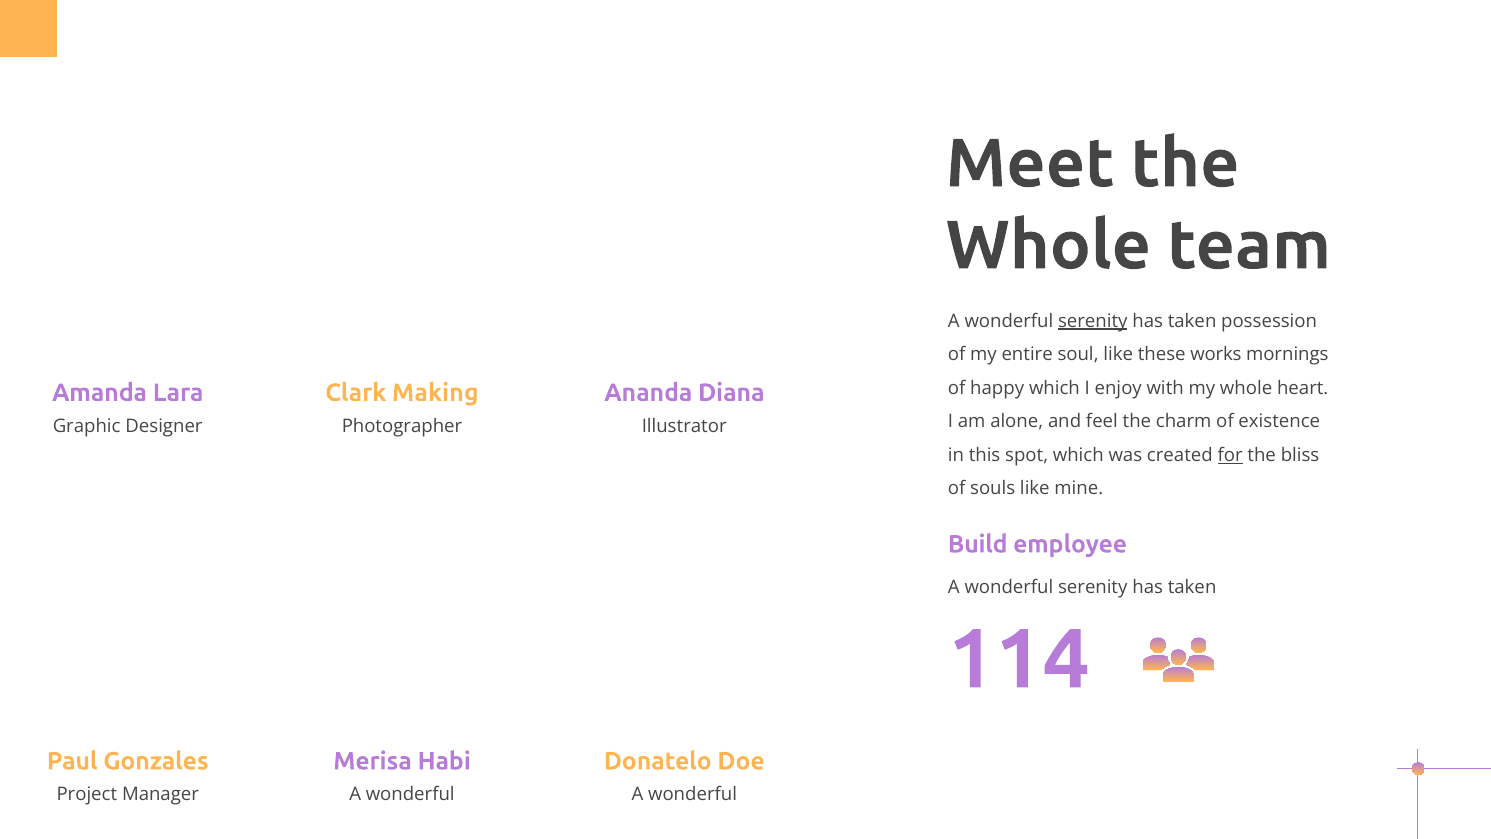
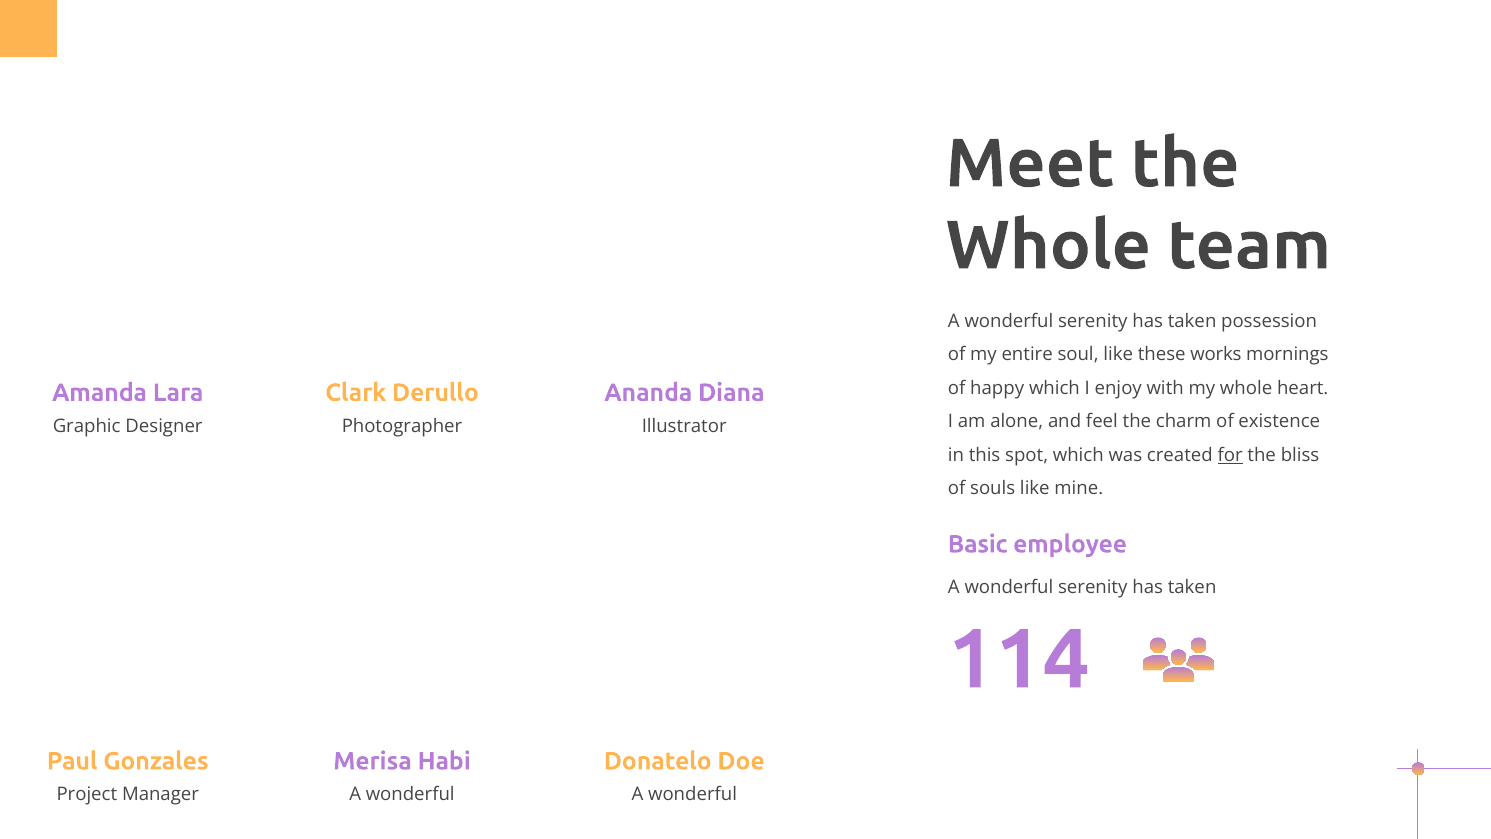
serenity underline: present -> none (1093, 321)
Making: Making -> Derullo (435, 392)
Build: Build -> Basic (978, 544)
